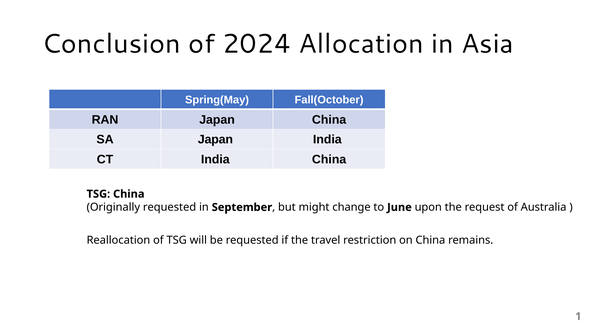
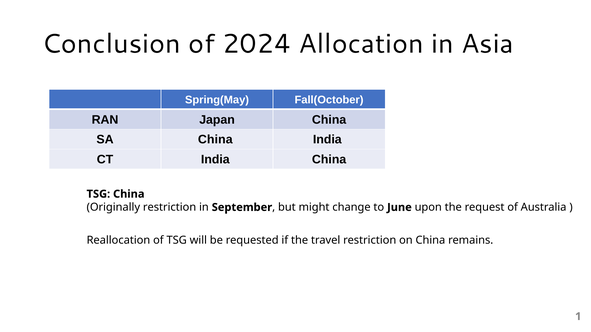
SA Japan: Japan -> China (215, 140)
Originally requested: requested -> restriction (170, 208)
